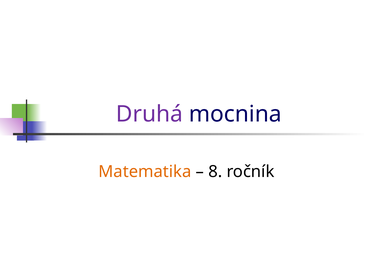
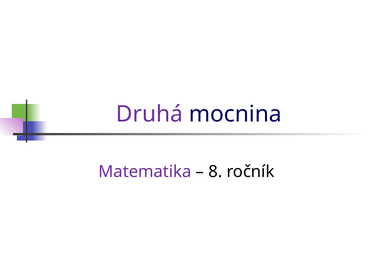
Matematika colour: orange -> purple (145, 171)
